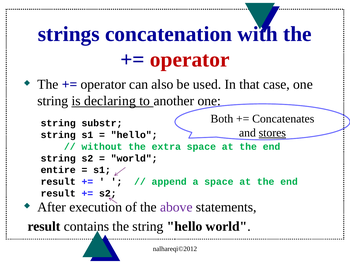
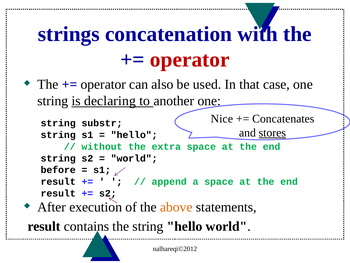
Both: Both -> Nice (222, 118)
entire: entire -> before (58, 170)
above colour: purple -> orange (176, 207)
